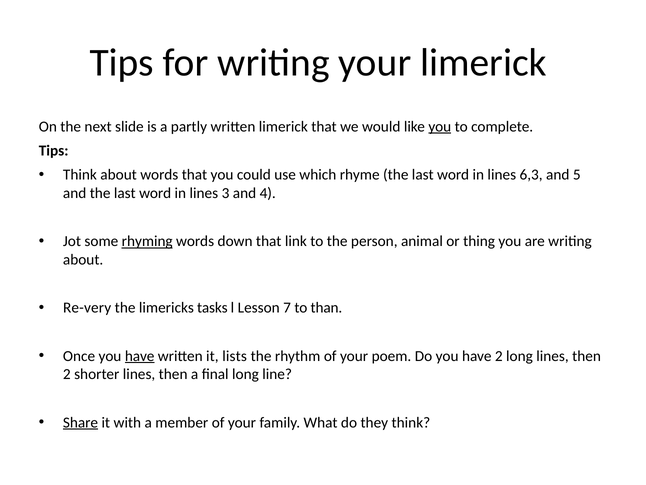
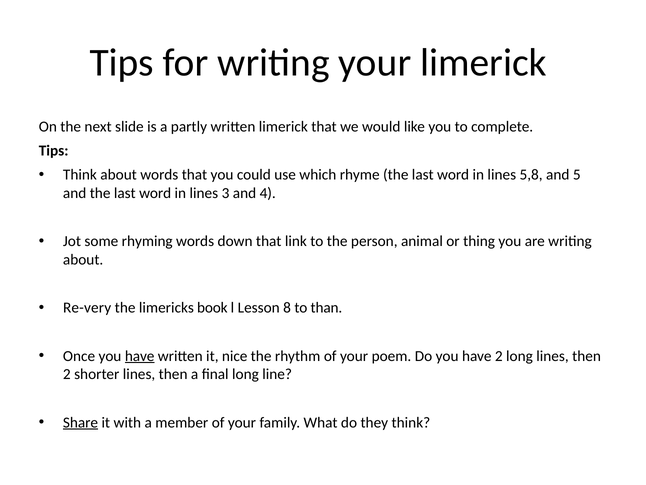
you underline: present -> none (440, 127)
6,3: 6,3 -> 5,8 (531, 175)
rhyming underline: present -> none (147, 241)
tasks: tasks -> book (212, 307)
7: 7 -> 8 (287, 307)
lists: lists -> nice (235, 356)
